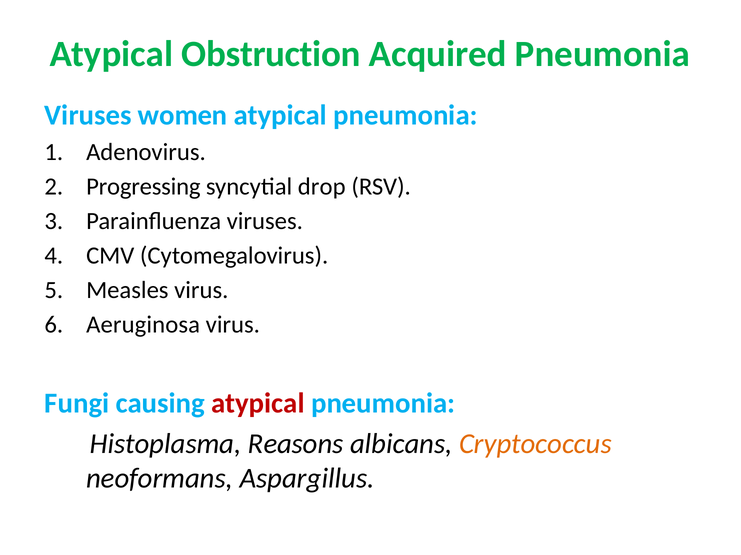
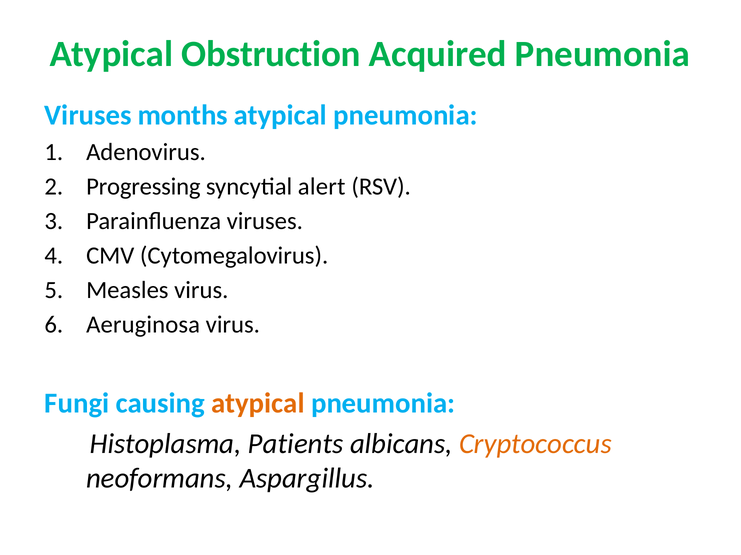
women: women -> months (183, 116)
drop: drop -> alert (322, 187)
atypical colour: red -> orange (258, 404)
Reasons: Reasons -> Patients (296, 444)
